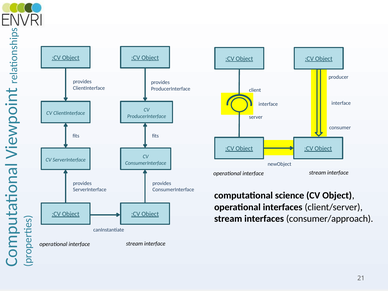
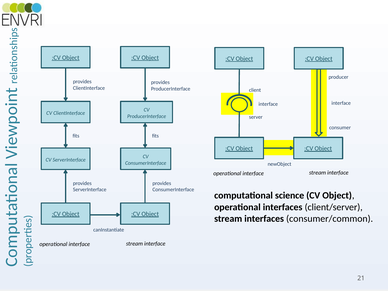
consumer/approach: consumer/approach -> consumer/common (330, 219)
